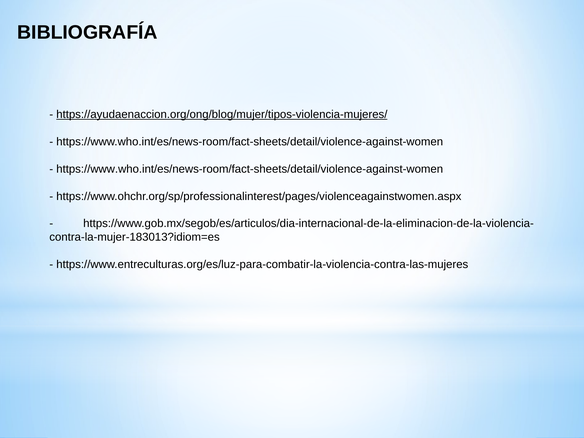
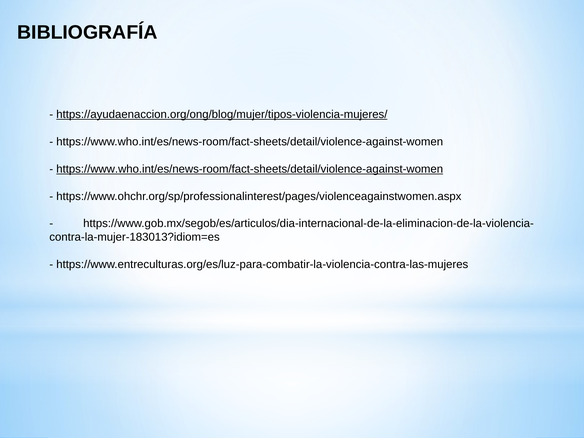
https://www.who.int/es/news-room/fact-sheets/detail/violence-against-women underline: none -> present (250, 169)
